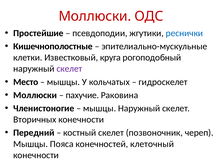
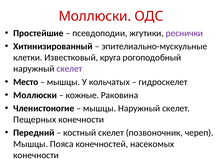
реснички colour: blue -> purple (184, 33)
Кишечнополостные: Кишечнополостные -> Хитинизированный (53, 46)
пахучие: пахучие -> кожные (82, 95)
Вторичных: Вторичных -> Пещерных (35, 120)
клеточный: клеточный -> насекомых (152, 144)
